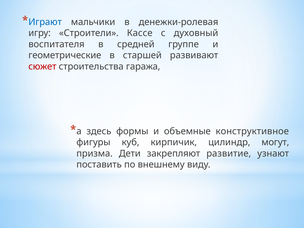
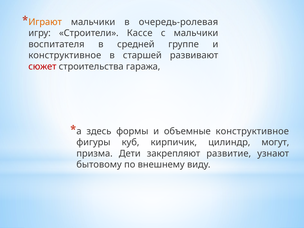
Играют colour: blue -> orange (45, 22)
денежки-ролевая: денежки-ролевая -> очередь-ролевая (178, 22)
с духовный: духовный -> мальчики (196, 33)
геометрические: геометрические -> конструктивное (65, 55)
поставить: поставить -> бытовому (99, 165)
